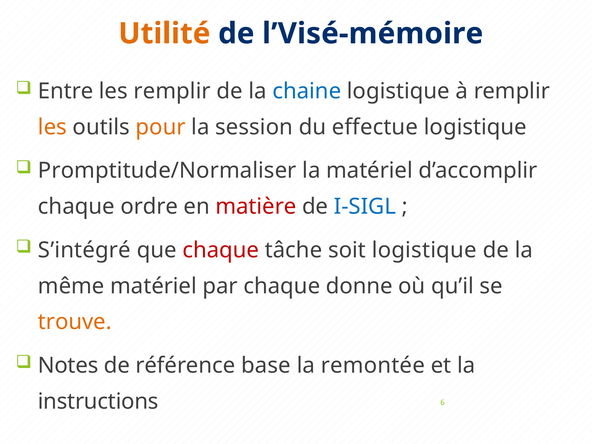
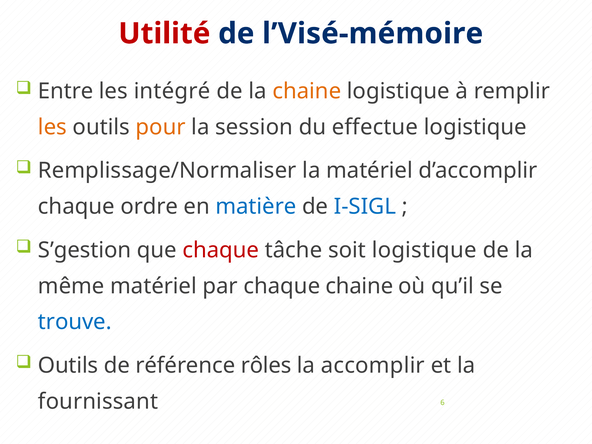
Utilité colour: orange -> red (164, 34)
les remplir: remplir -> intégré (172, 91)
chaine colour: blue -> orange (307, 91)
Promptitude/Normaliser: Promptitude/Normaliser -> Remplissage/Normaliser (167, 171)
matière colour: red -> blue (256, 207)
S’intégré: S’intégré -> S’gestion (85, 250)
chaque donne: donne -> chaine (359, 286)
trouve colour: orange -> blue (75, 322)
Notes: Notes -> Outils (68, 365)
base: base -> rôles (266, 365)
remontée: remontée -> accomplir (373, 365)
instructions: instructions -> fournissant (98, 401)
